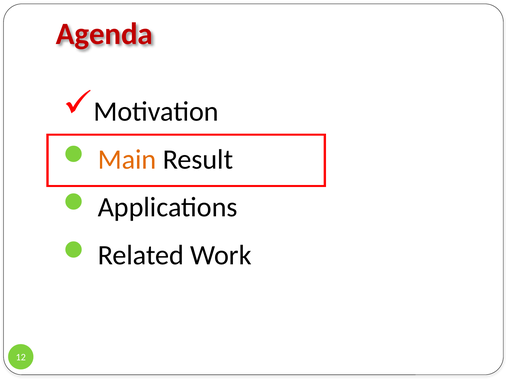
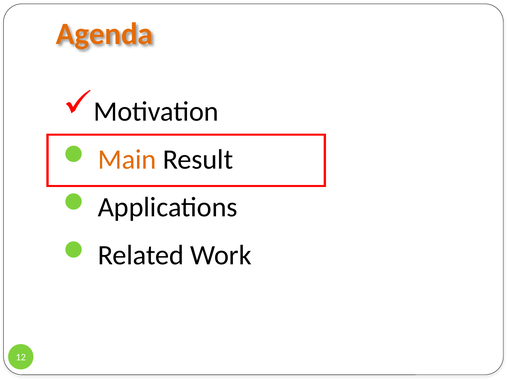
Agenda colour: red -> orange (104, 34)
